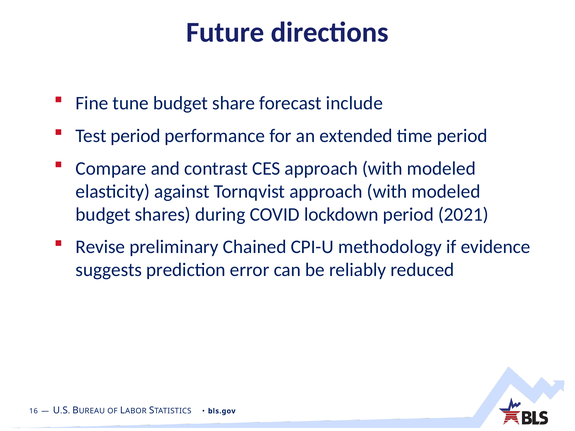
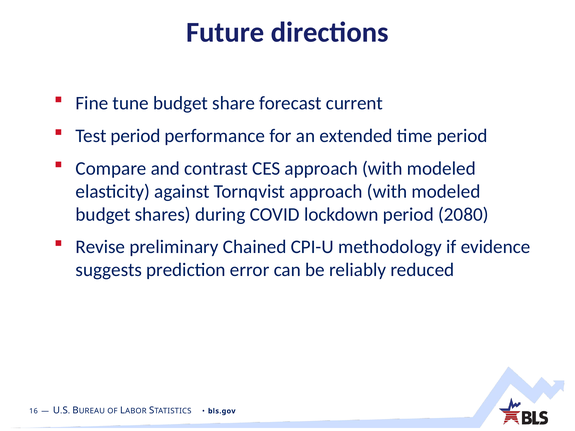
include: include -> current (355, 103)
2021: 2021 -> 2080 (463, 215)
